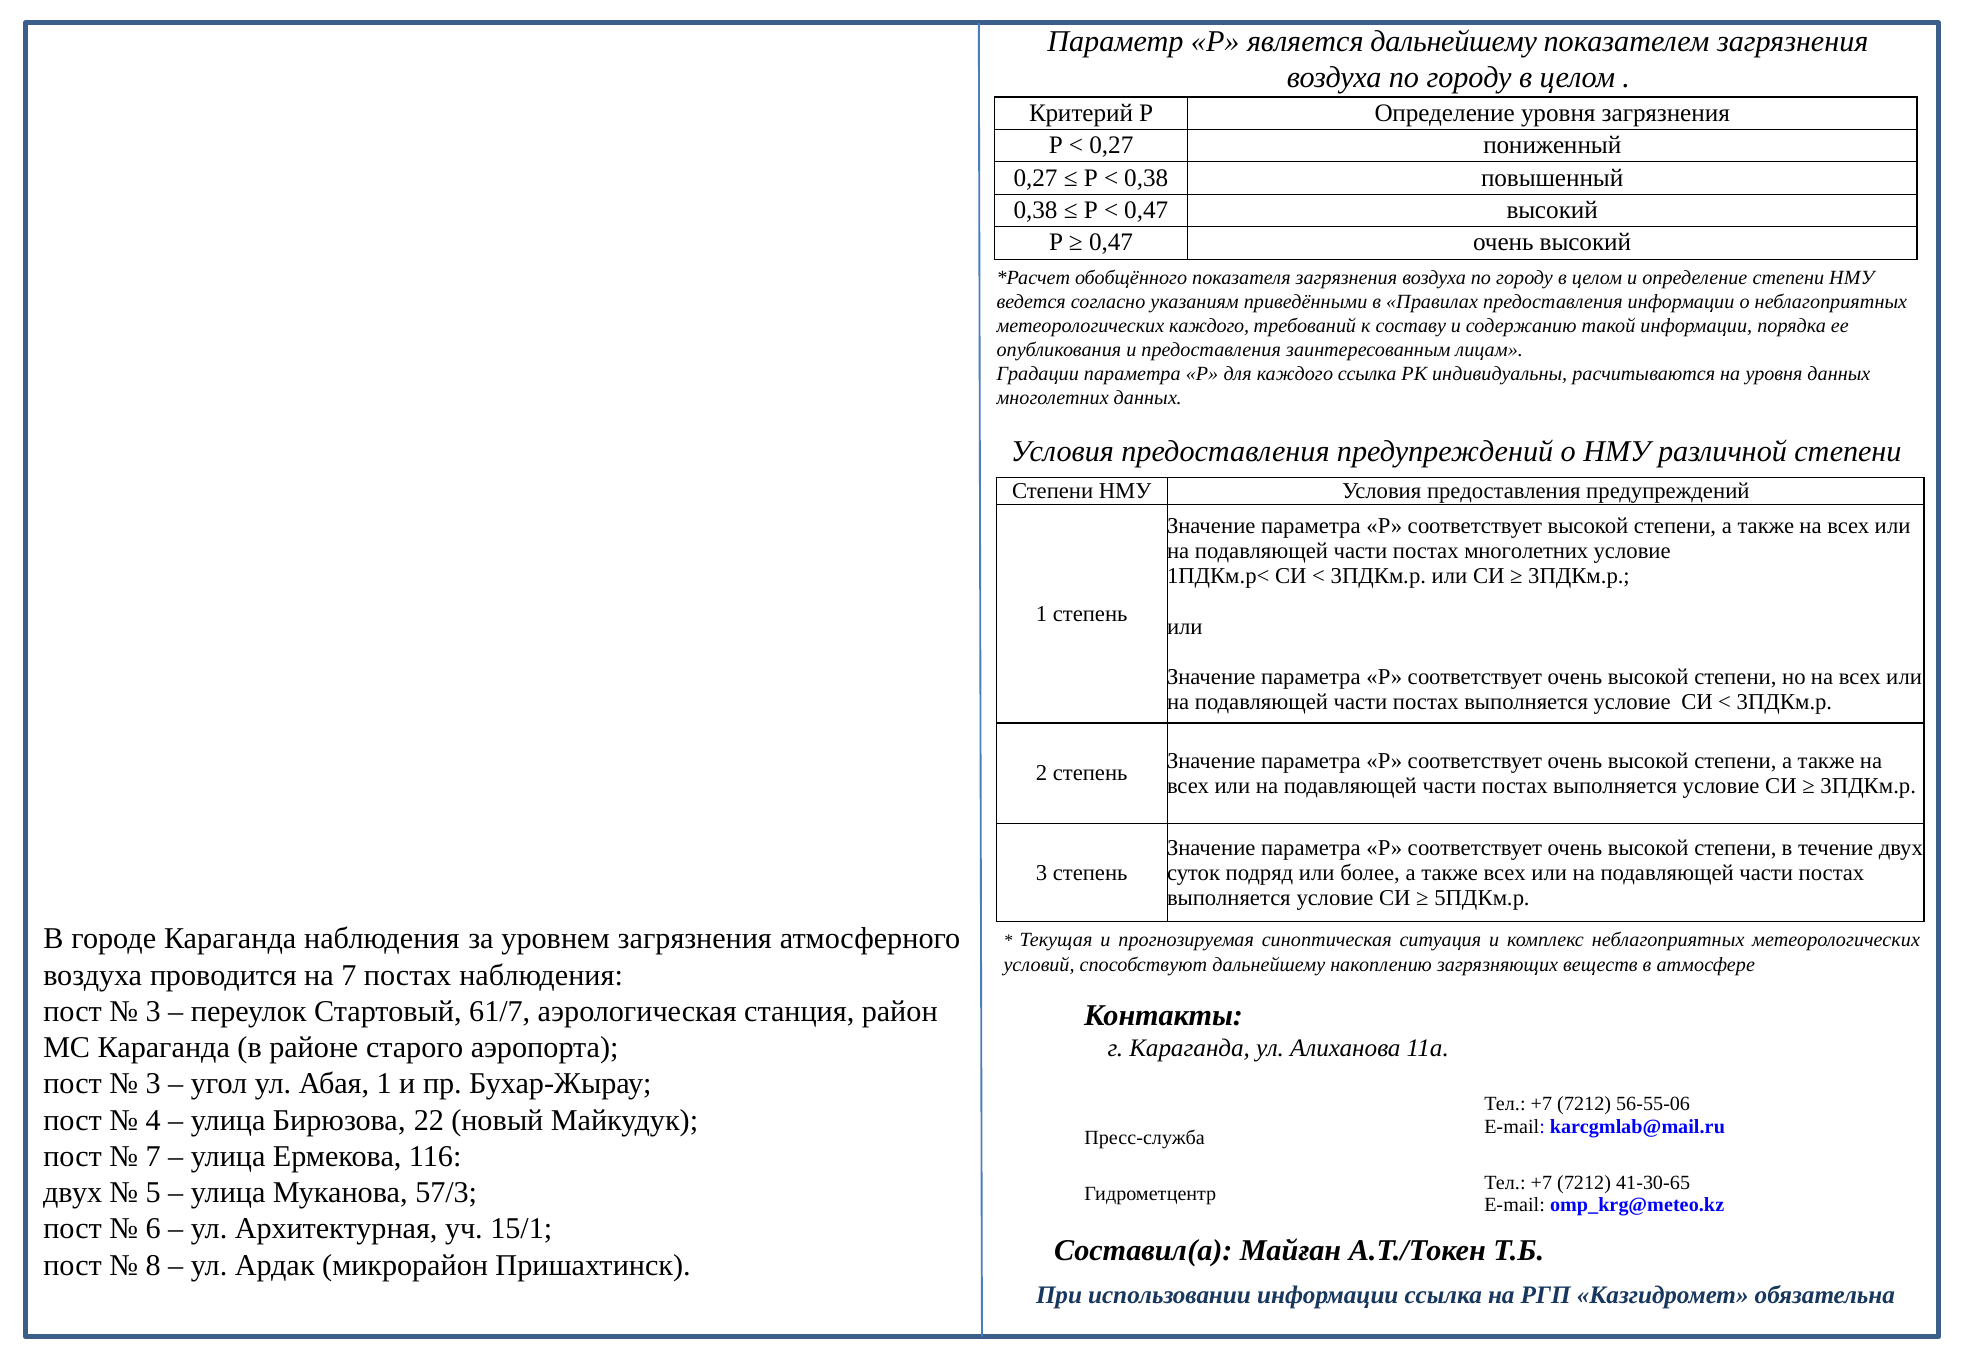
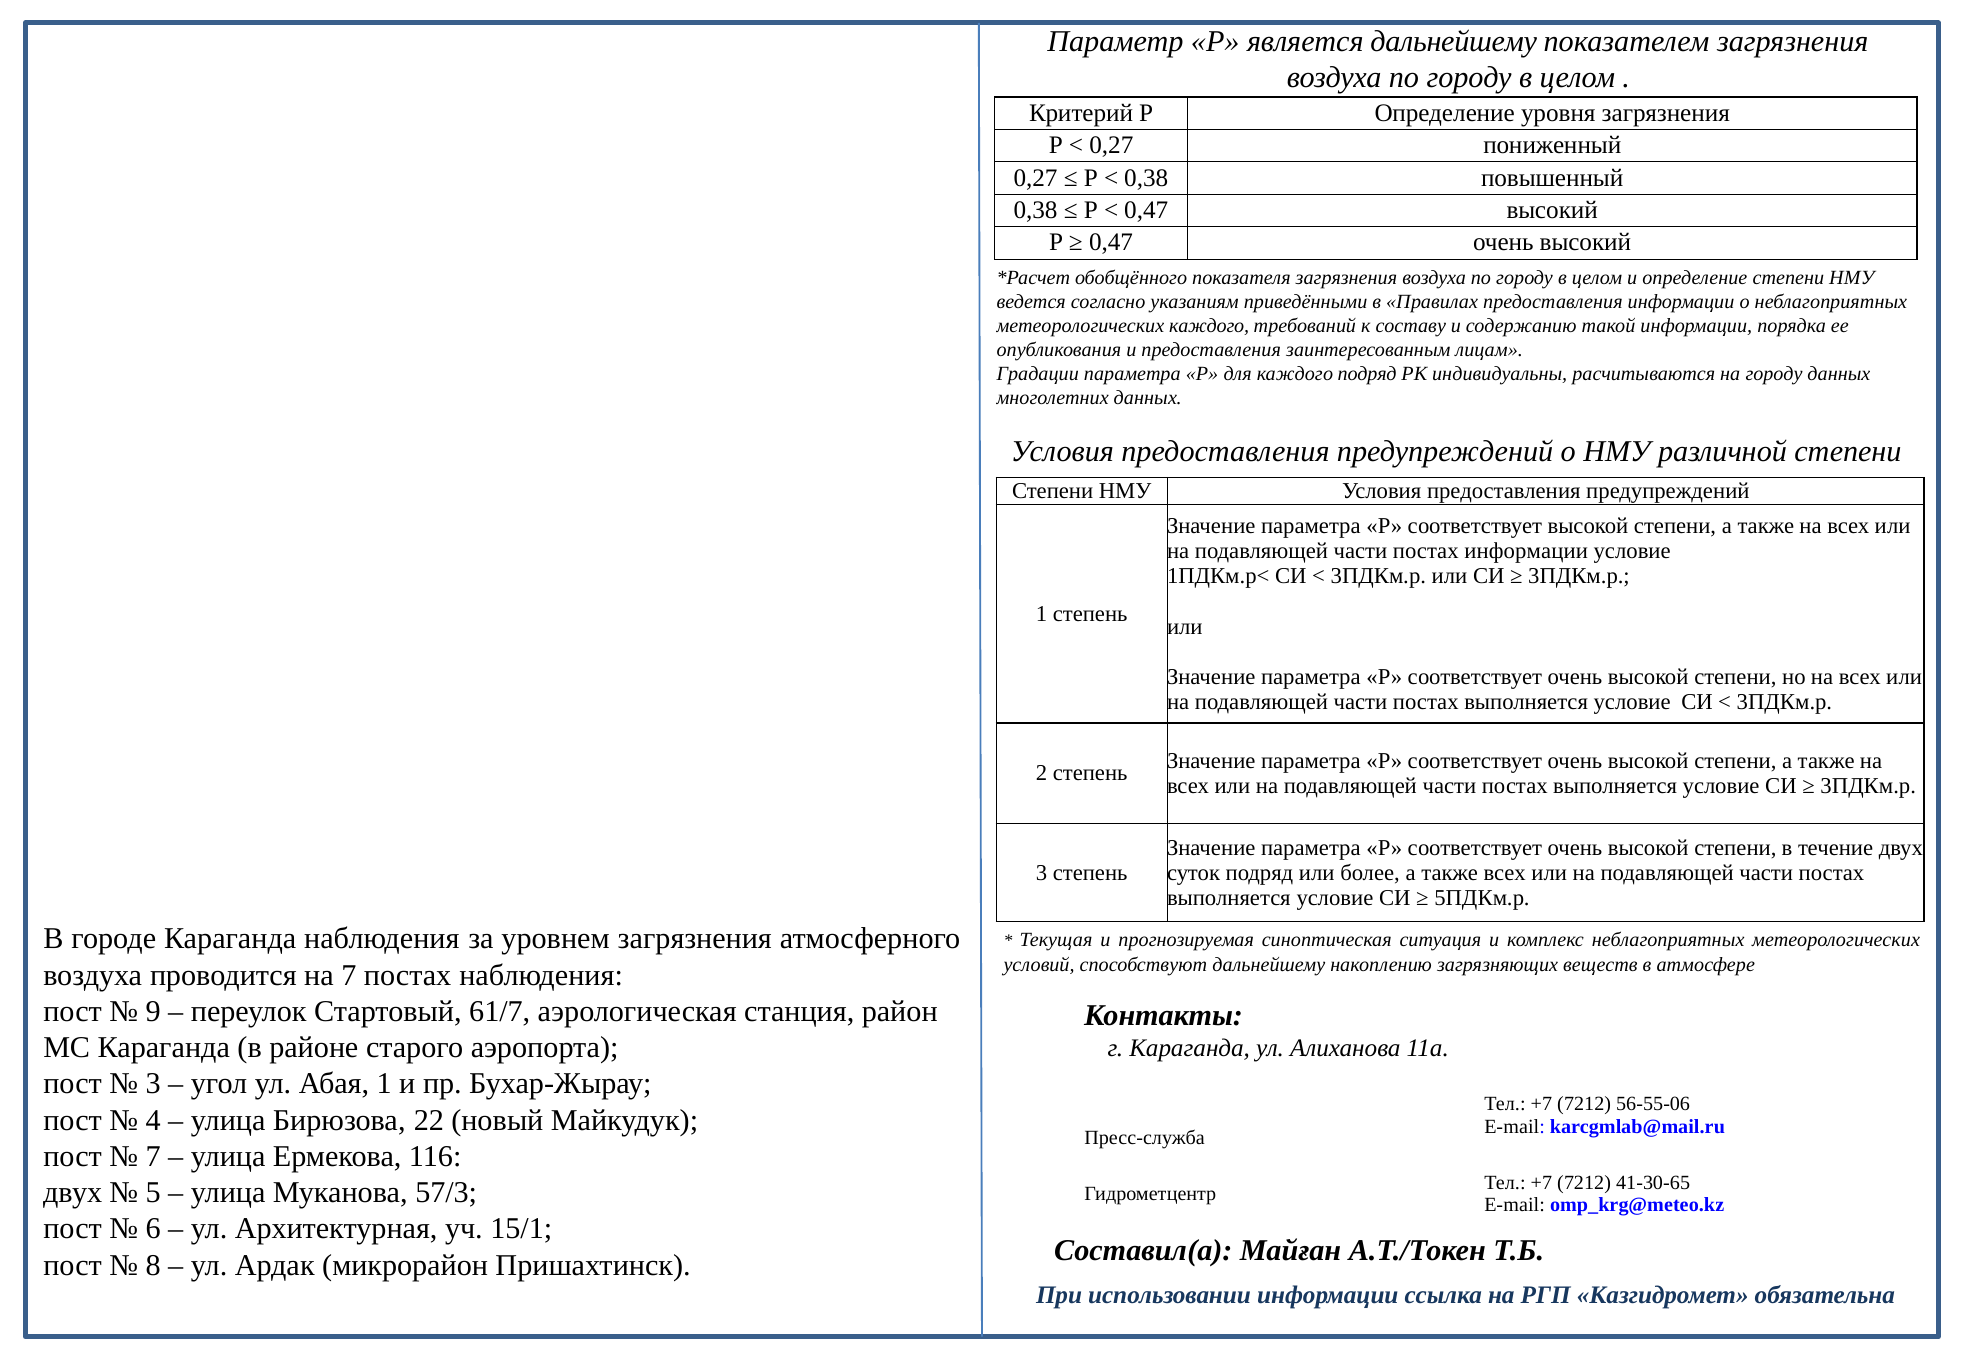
каждого ссылка: ссылка -> подряд (1367, 374)
на уровня: уровня -> городу (1774, 374)
постах многолетних: многолетних -> информации (1526, 551)
3: 3 -> 9 (153, 1011)
